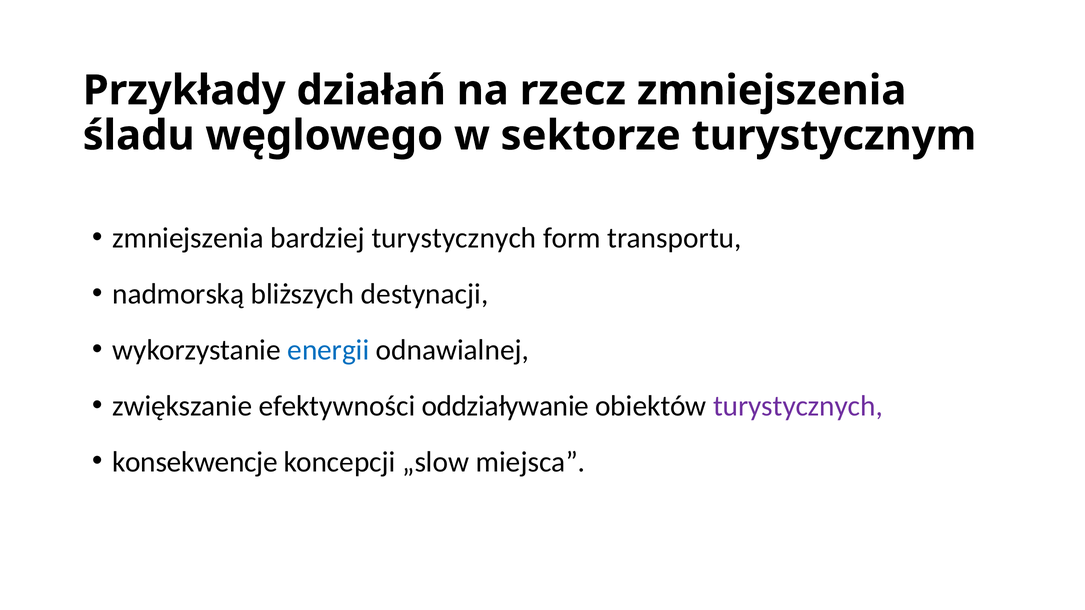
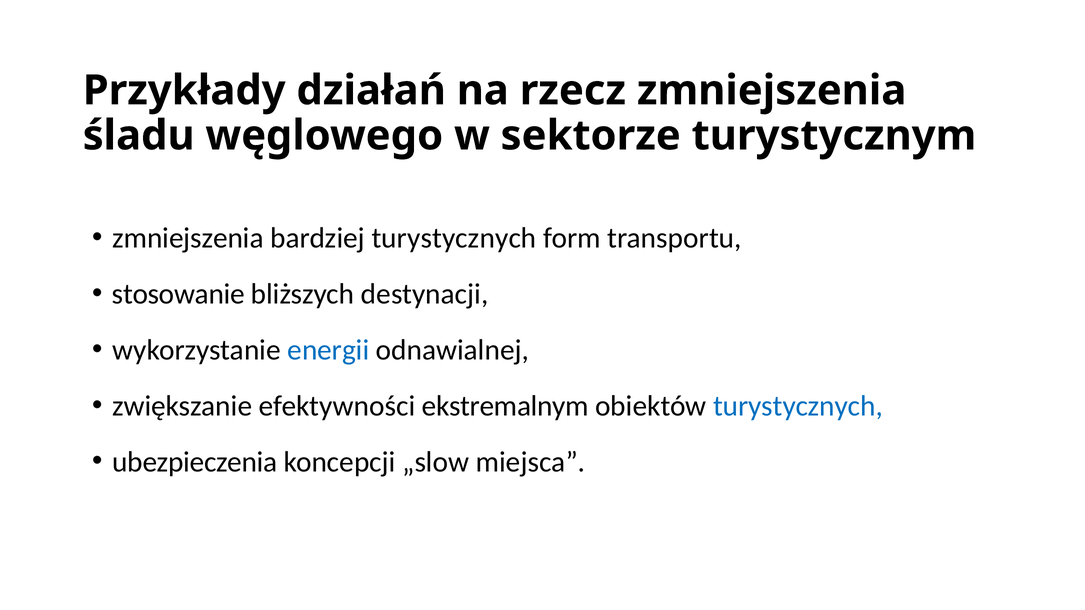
nadmorską: nadmorską -> stosowanie (178, 294)
oddziaływanie: oddziaływanie -> ekstremalnym (505, 406)
turystycznych colour: purple -> blue (798, 406)
konsekwencje: konsekwencje -> ubezpieczenia (195, 462)
